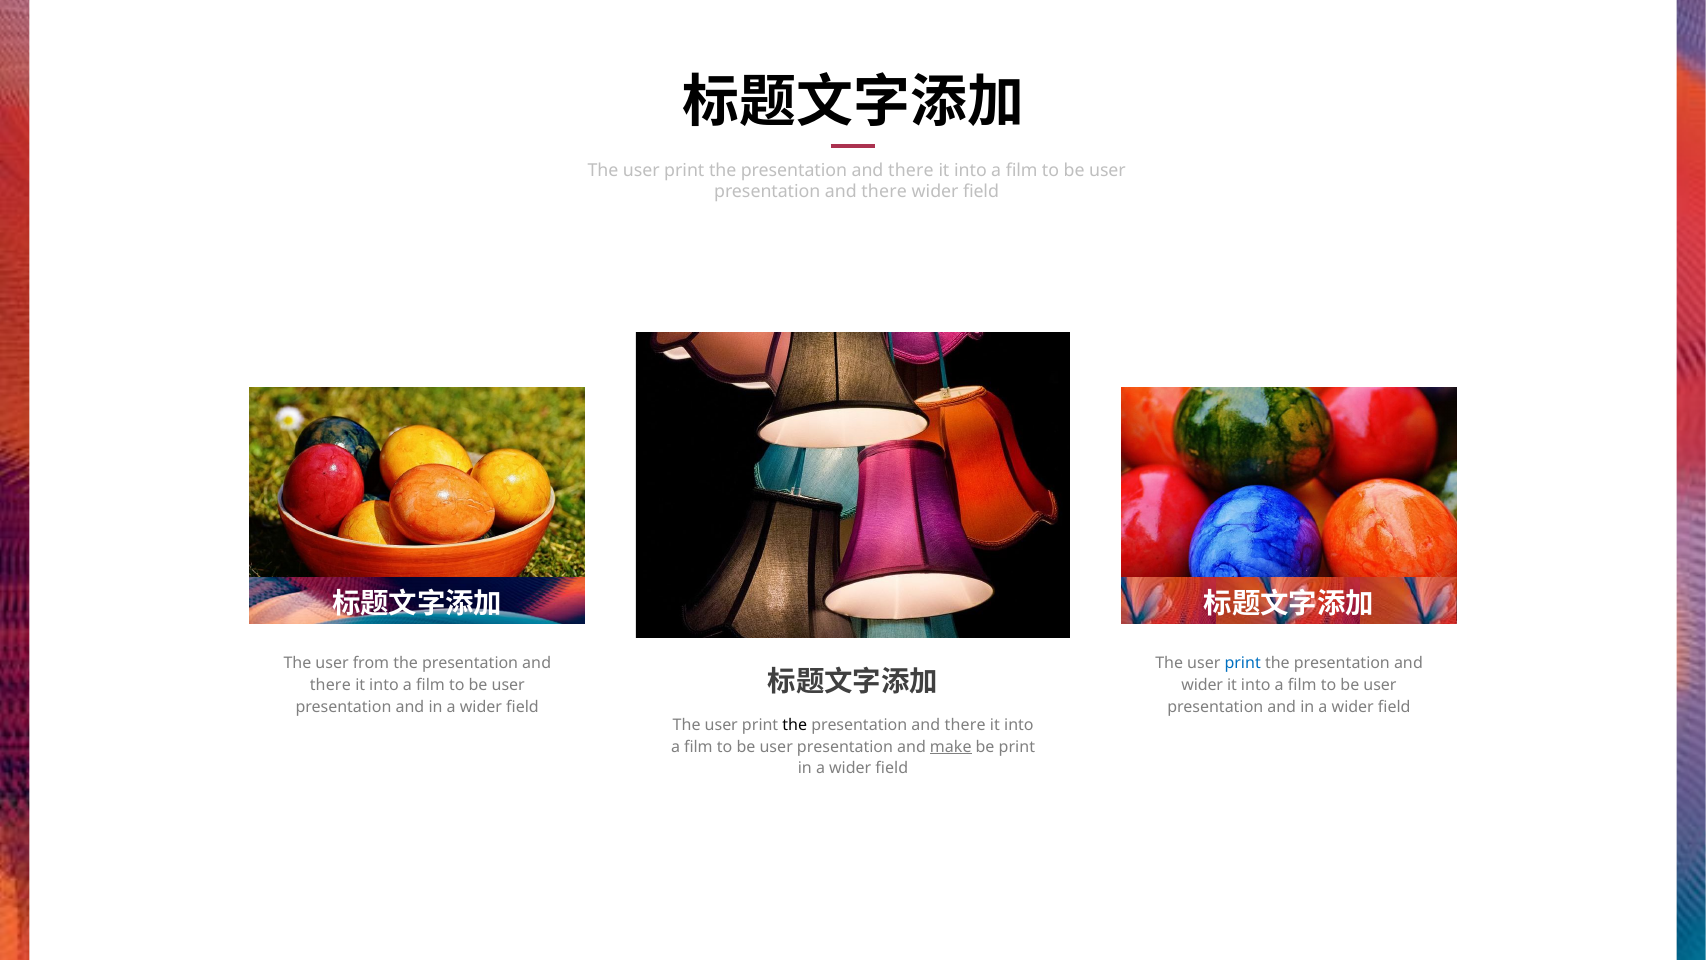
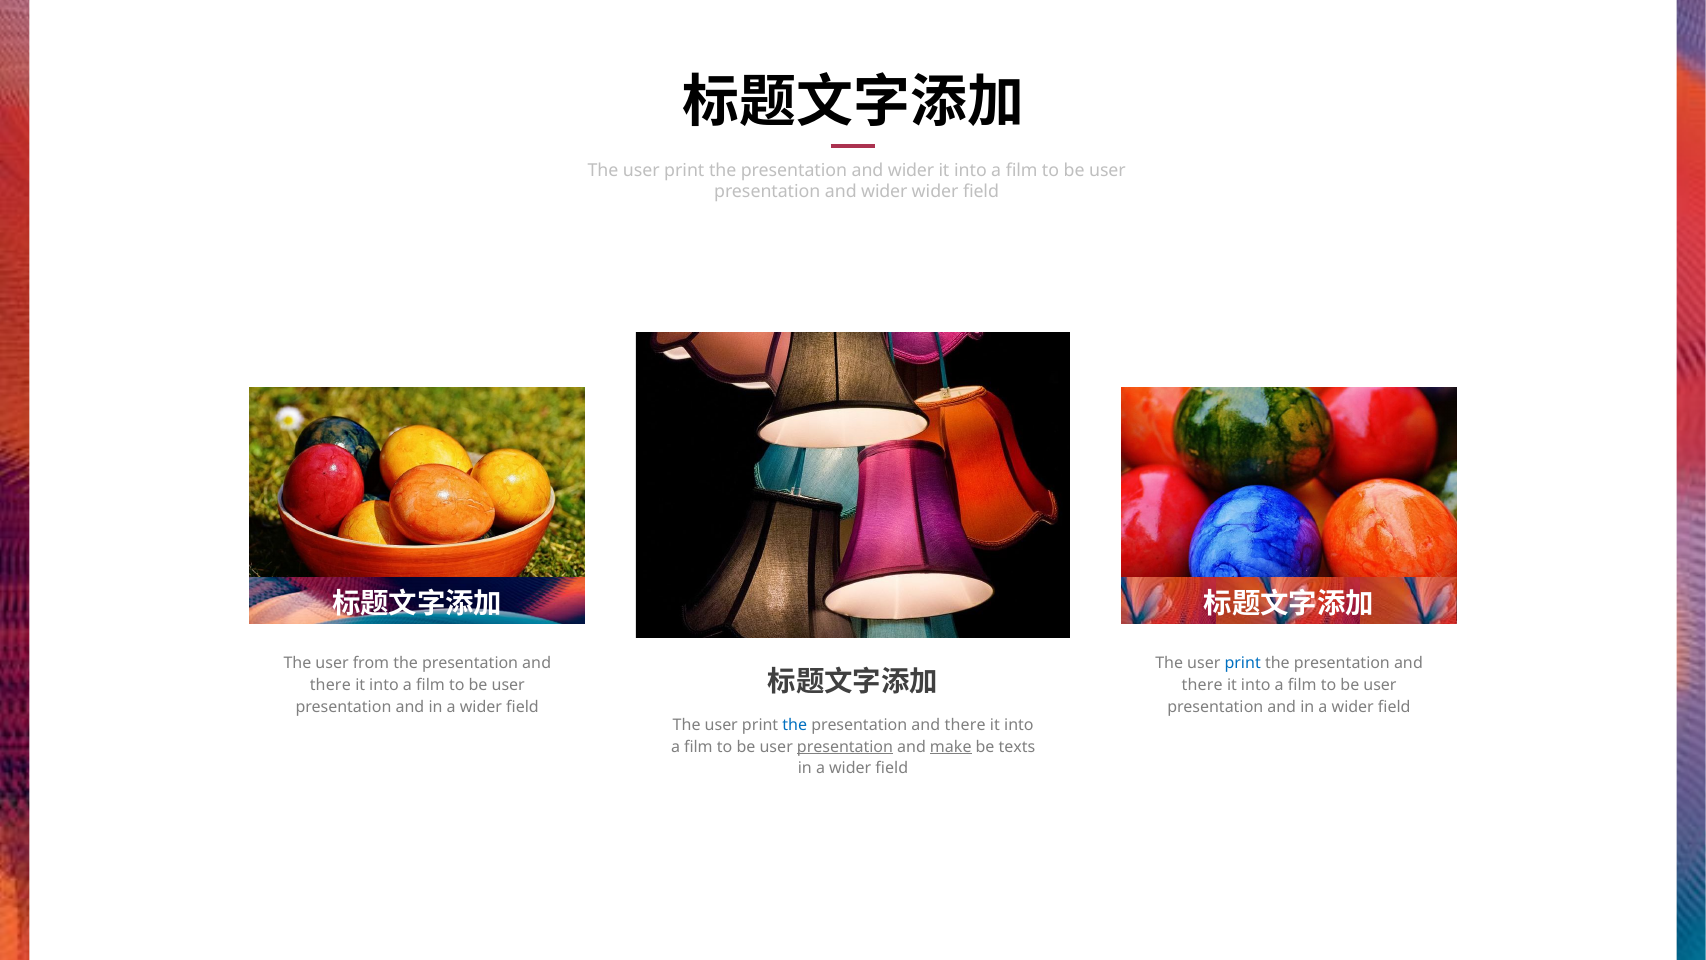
there: there -> wider (911, 171)
there: there -> wider (884, 192)
wider: wider -> there (1202, 685)
the colour: black -> blue (795, 725)
presentation underline: none -> present (845, 746)
be print: print -> texts (1017, 746)
